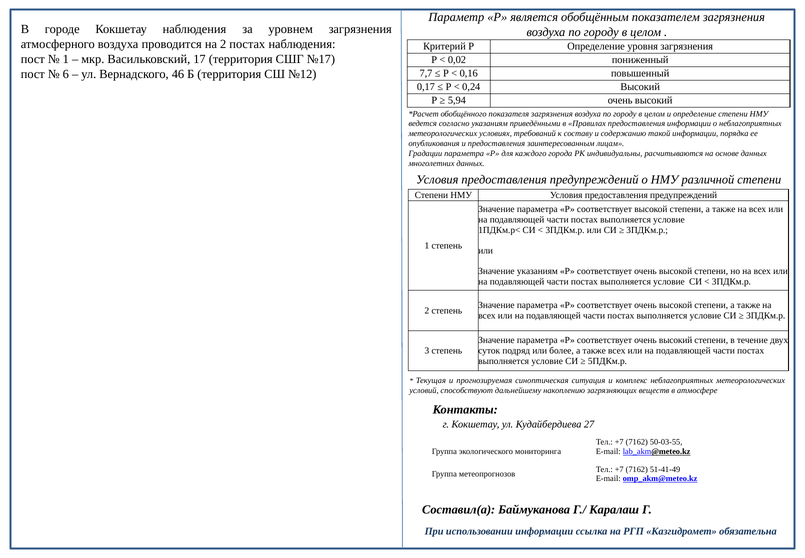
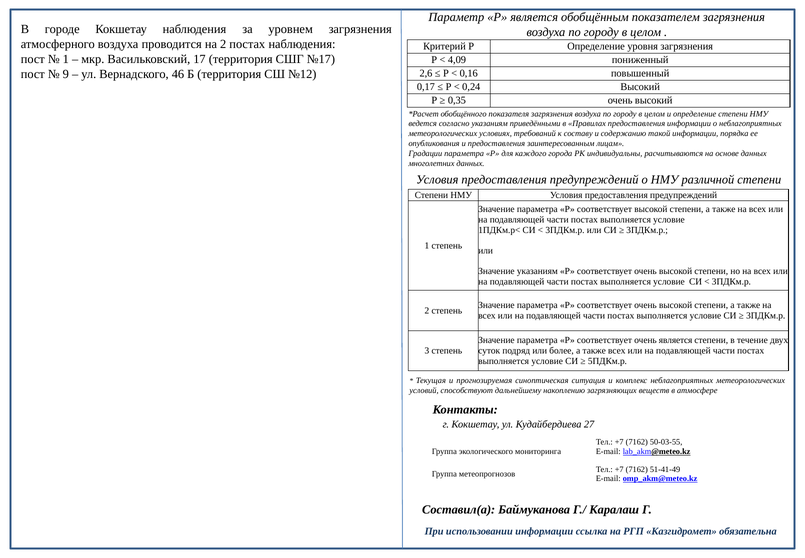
0,02: 0,02 -> 4,09 (457, 60)
6: 6 -> 9 (66, 74)
7,7: 7,7 -> 2,6 (426, 73)
5,94: 5,94 -> 0,35 (457, 100)
соответствует очень высокий: высокий -> является (676, 340)
